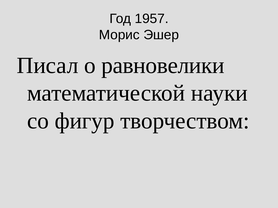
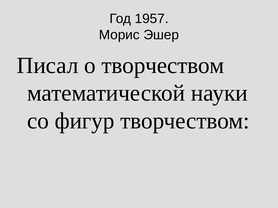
о равновелики: равновелики -> творчеством (163, 66)
